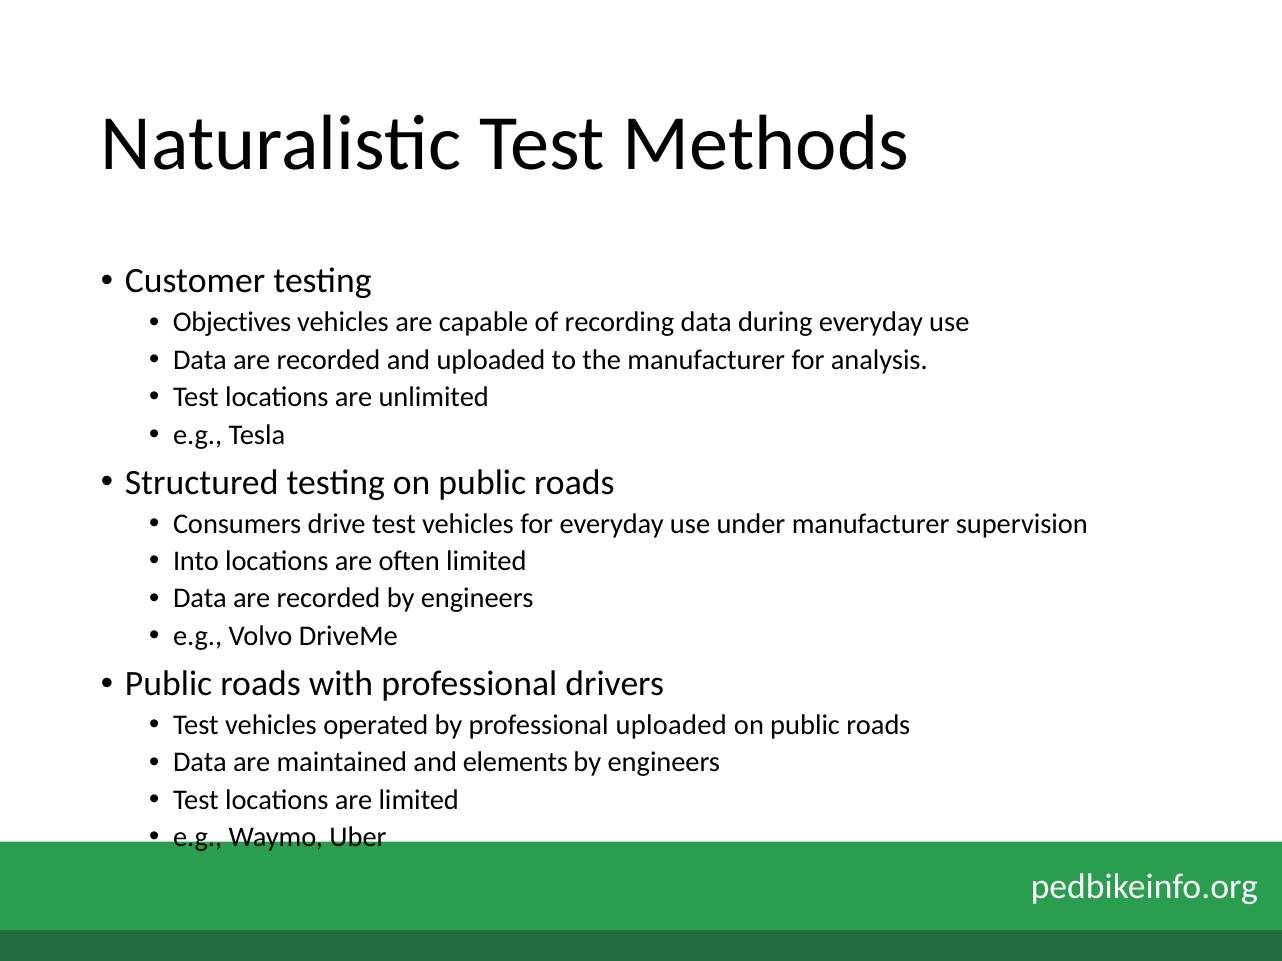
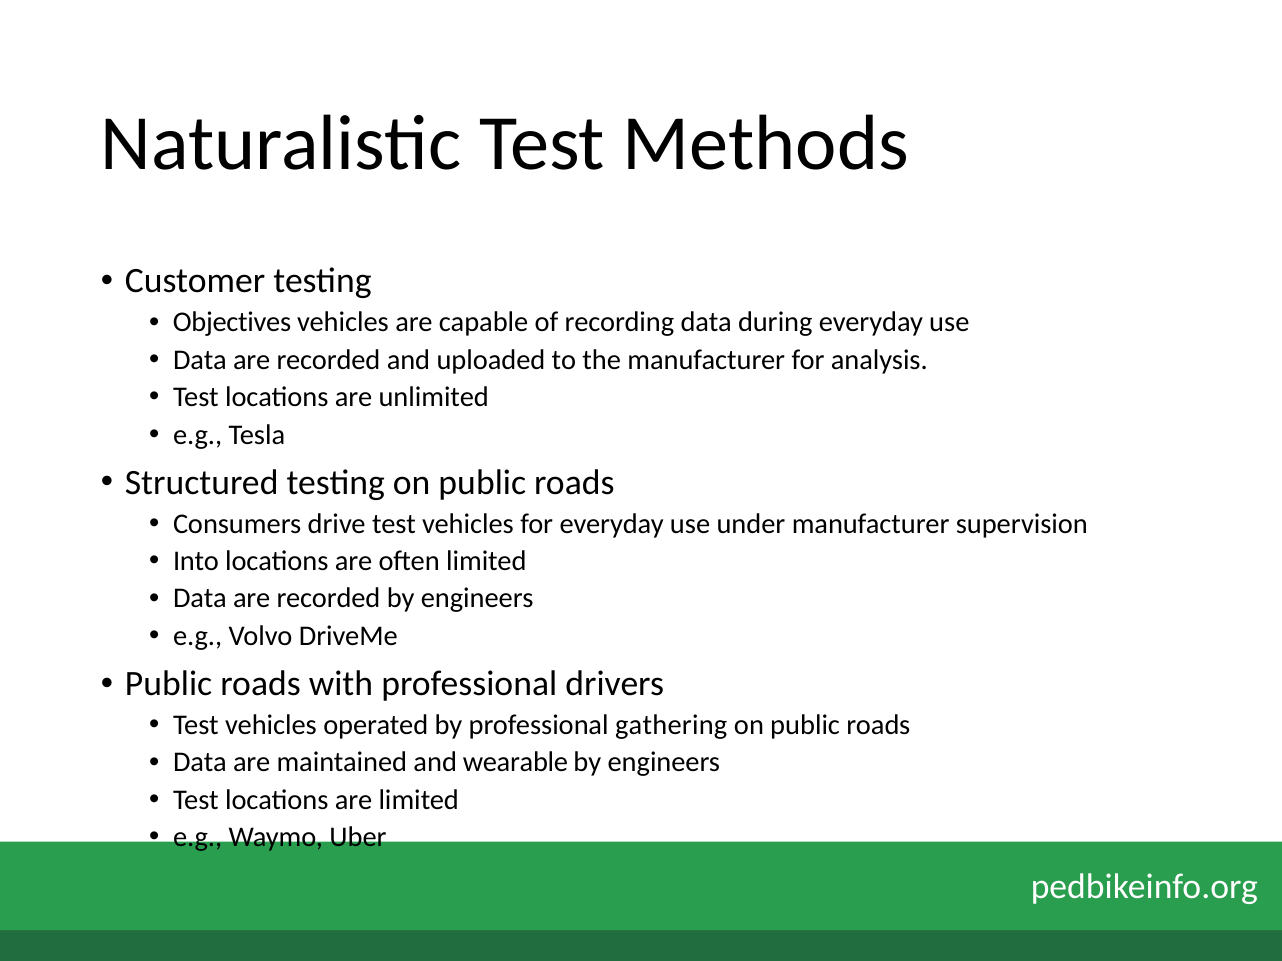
professional uploaded: uploaded -> gathering (671, 726)
elements: elements -> wearable (515, 763)
